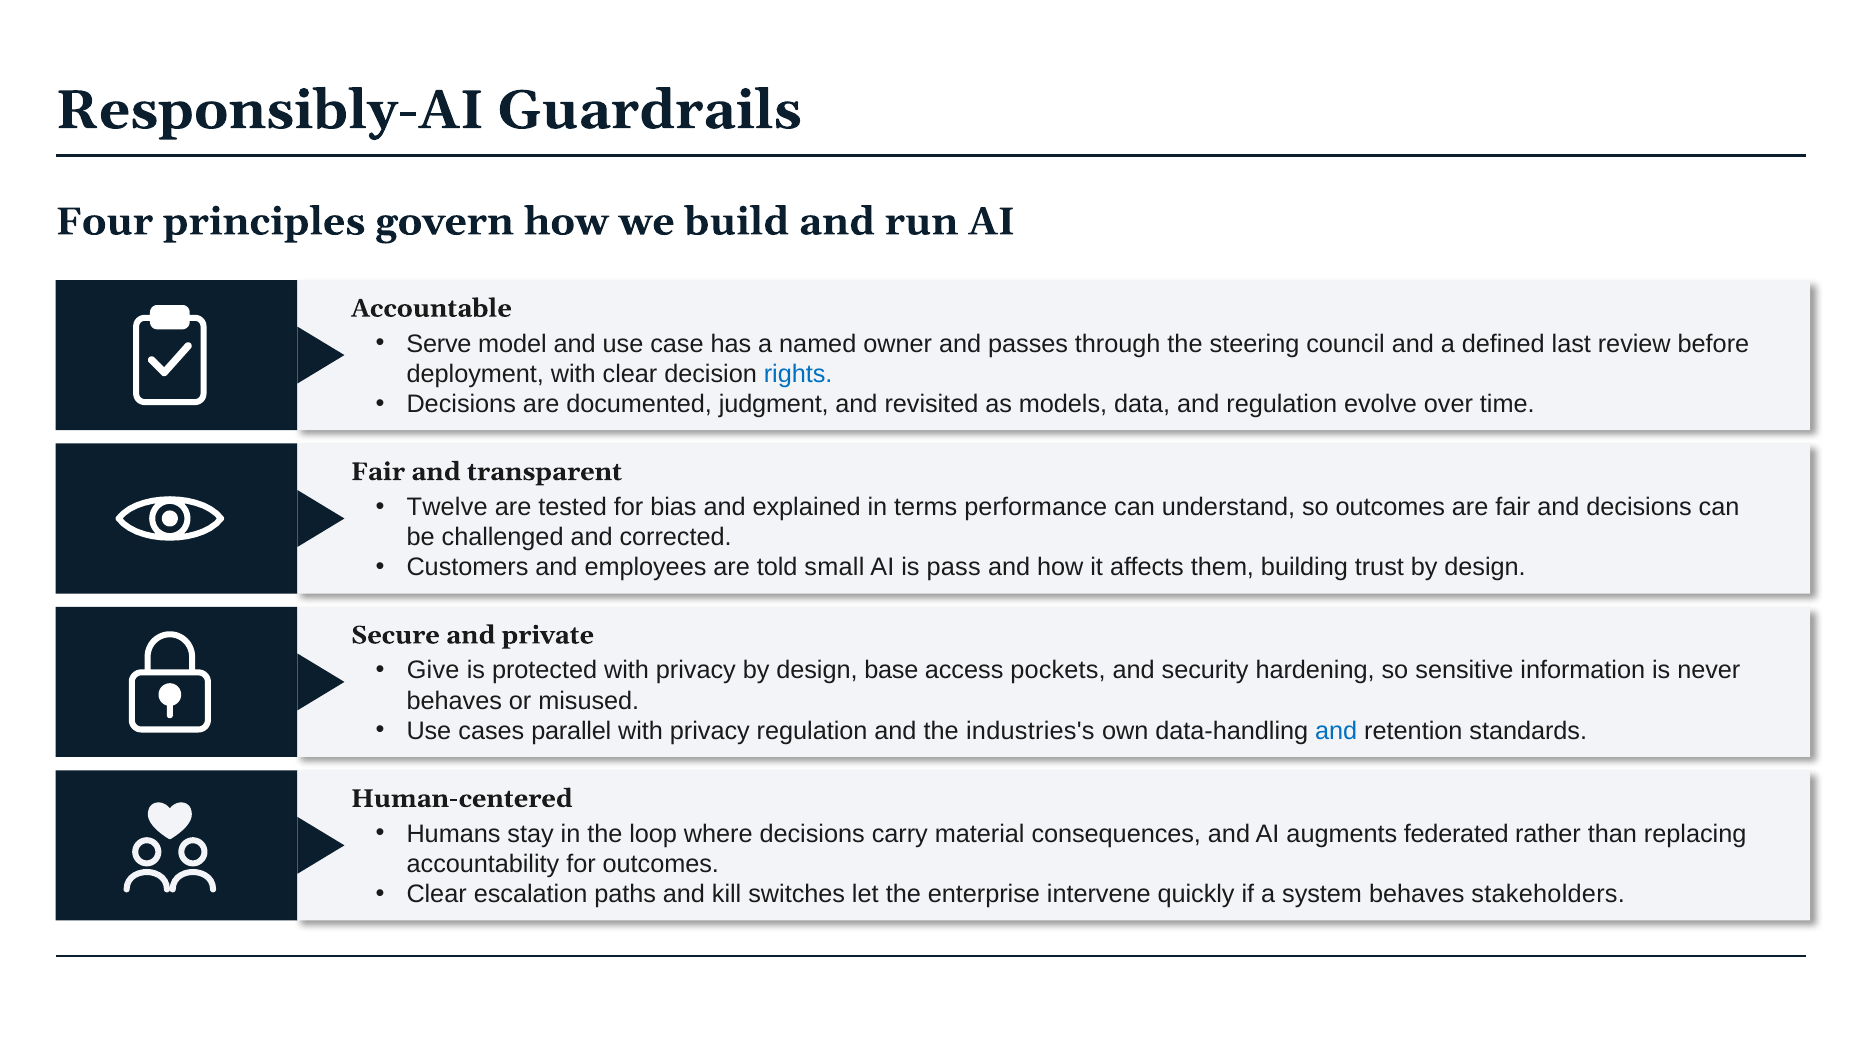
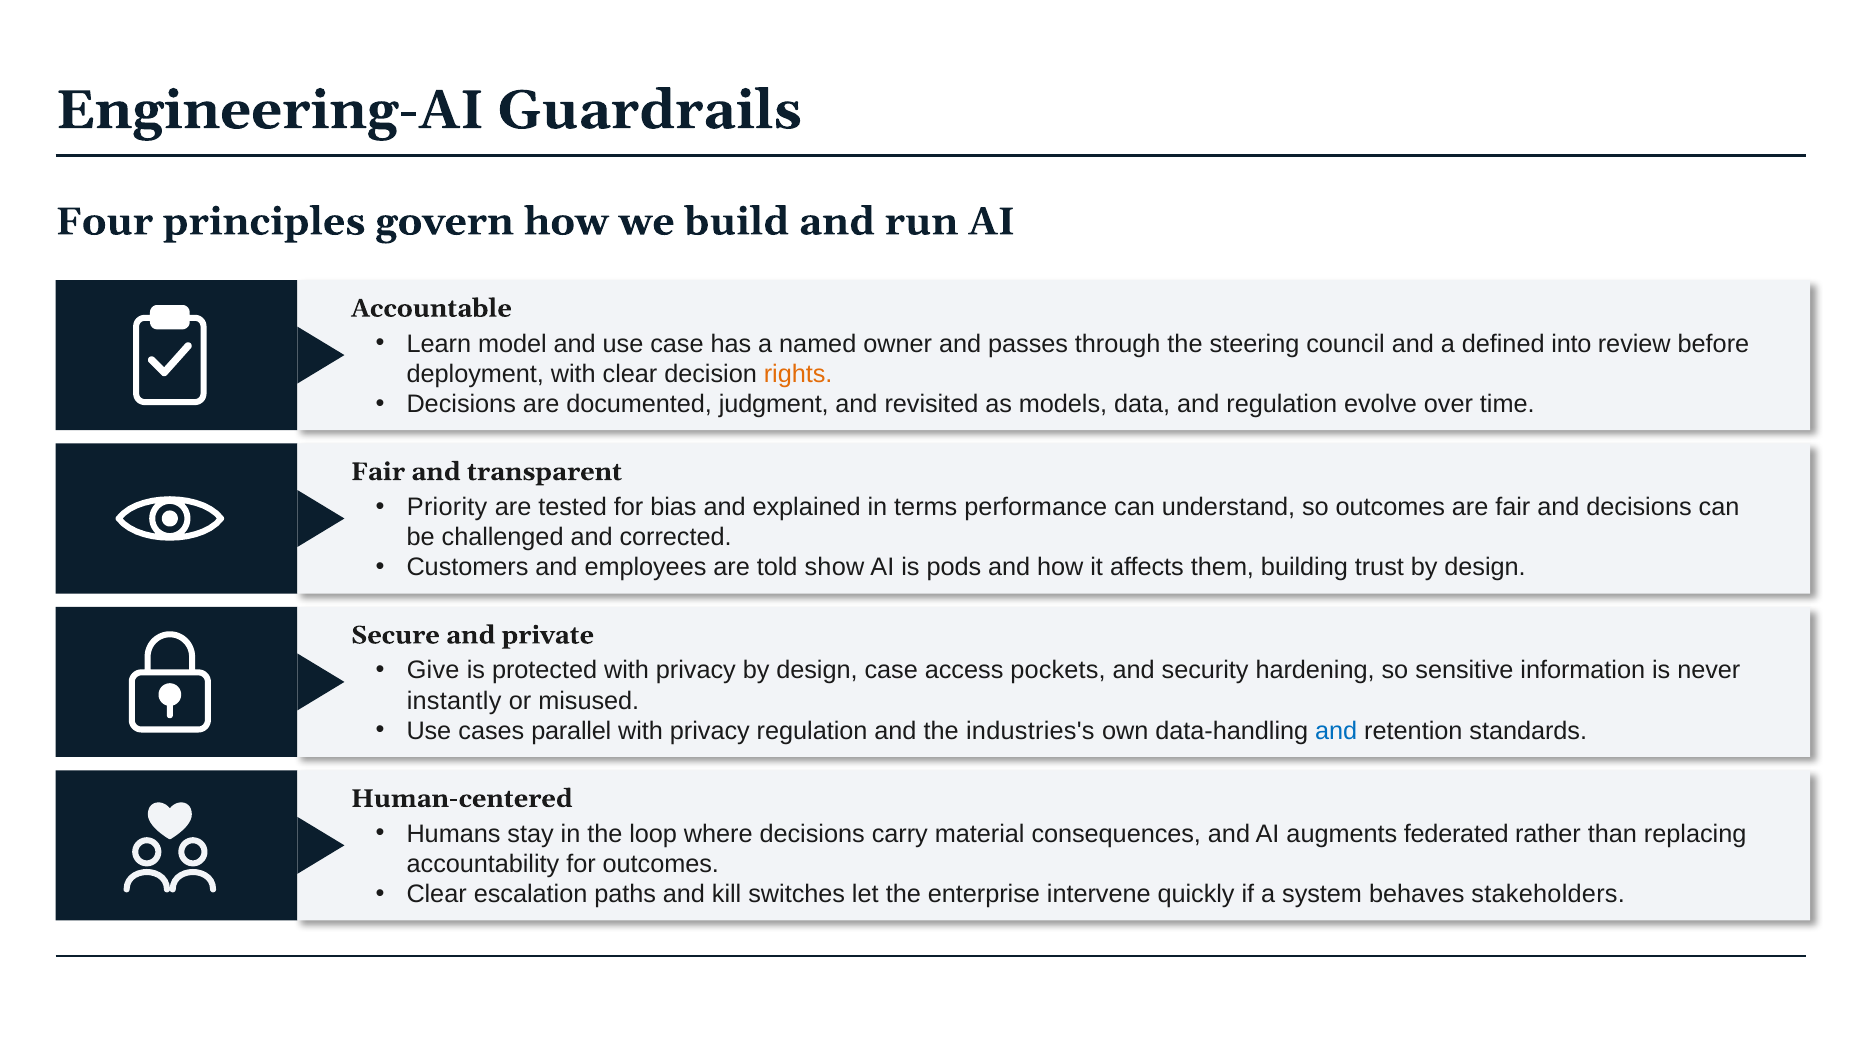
Responsibly-AI: Responsibly-AI -> Engineering-AI (270, 110)
Serve: Serve -> Learn (439, 344)
last: last -> into (1571, 344)
rights colour: blue -> orange (798, 374)
Twelve: Twelve -> Priority (447, 507)
small: small -> show (834, 567)
pass: pass -> pods (954, 567)
design base: base -> case (891, 670)
behaves: behaves -> instantly (454, 700)
